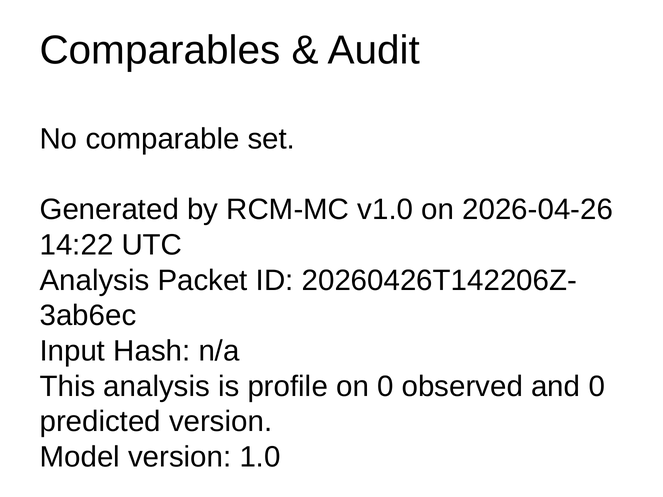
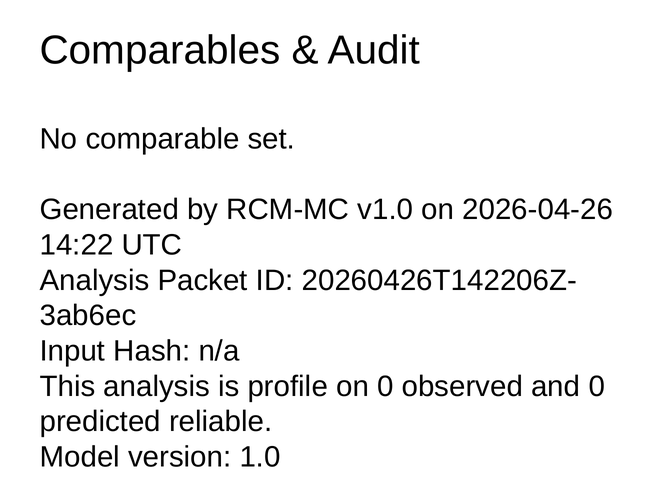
predicted version: version -> reliable (221, 422)
